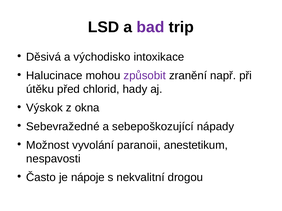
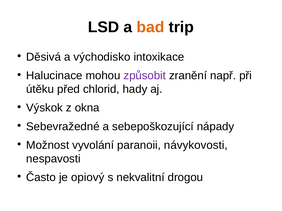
bad colour: purple -> orange (150, 27)
anestetikum: anestetikum -> návykovosti (196, 145)
nápoje: nápoje -> opiový (88, 178)
